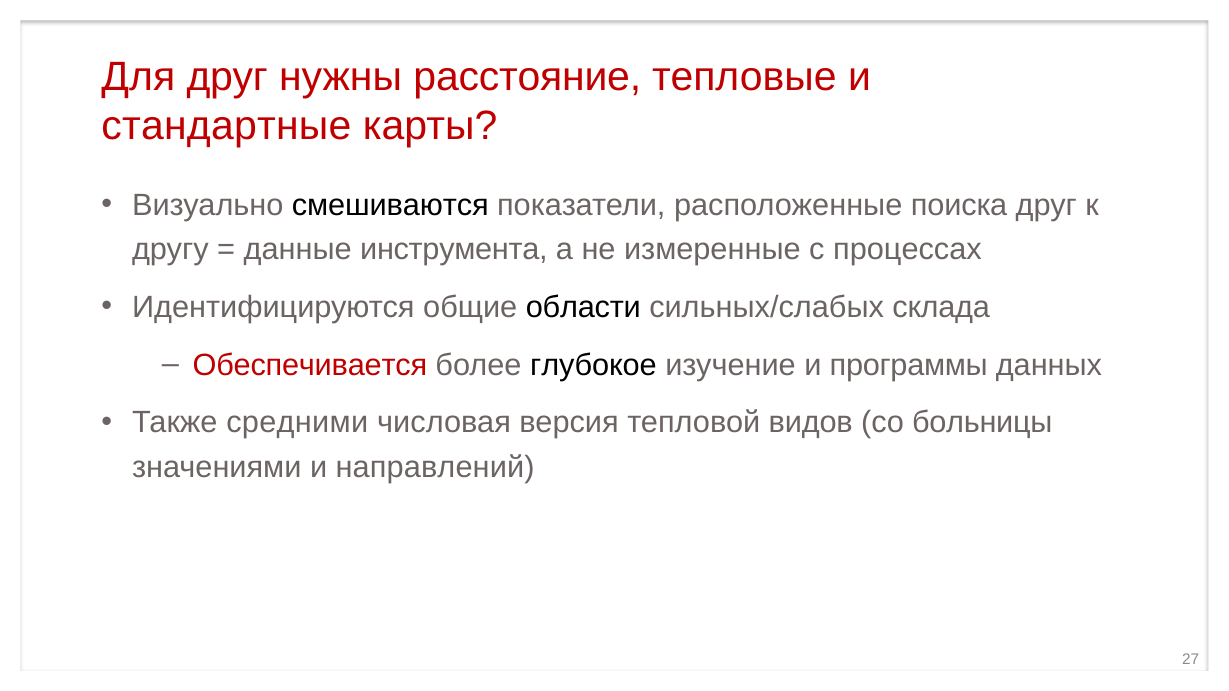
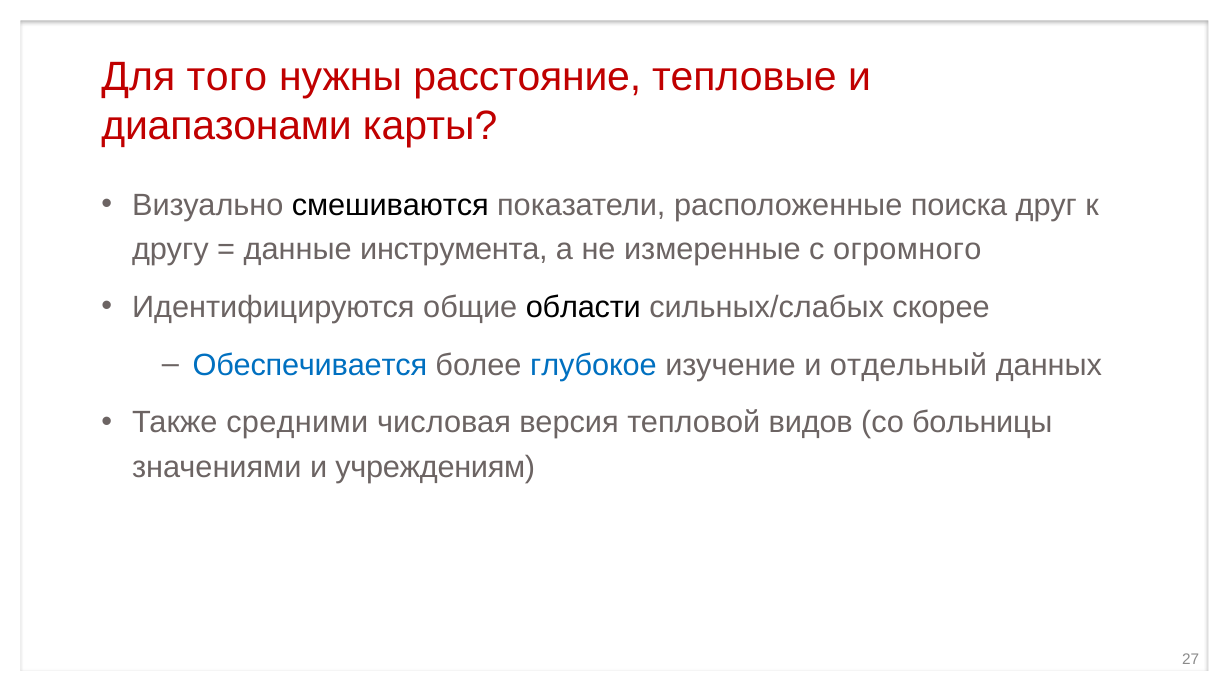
Для друг: друг -> того (227, 77)
стандартные: стандартные -> диапазонами (227, 126)
процессах: процессах -> огромного (907, 250)
склада: склада -> скорее (941, 307)
Обеспечивается colour: red -> blue (310, 365)
глубокое colour: black -> blue (593, 365)
программы: программы -> отдельный (909, 365)
направлений: направлений -> учреждениям (435, 467)
